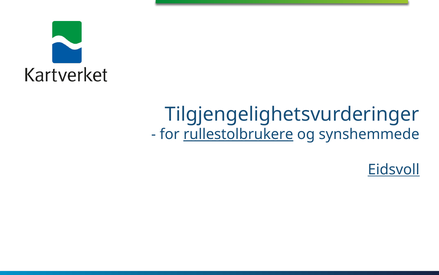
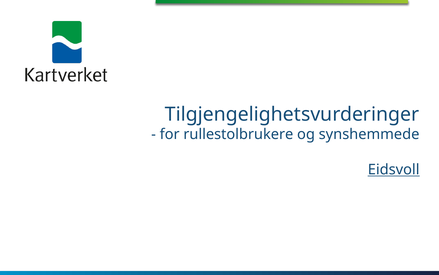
rullestolbrukere underline: present -> none (238, 134)
